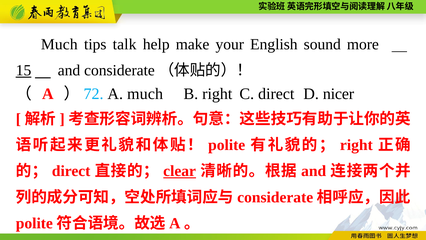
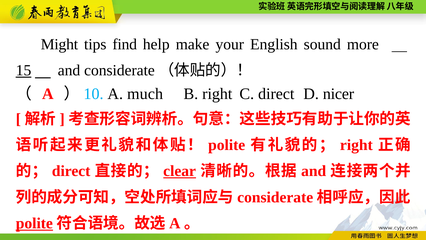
Much: Much -> Might (59, 44)
talk: talk -> find (125, 44)
72: 72 -> 10 (94, 94)
polite underline: none -> present (34, 223)
